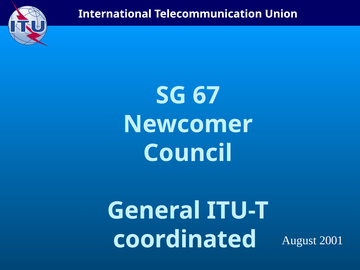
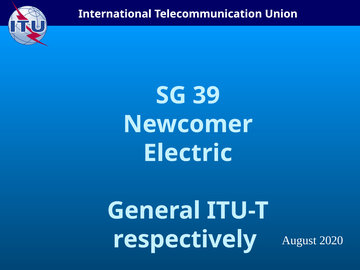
67: 67 -> 39 (206, 95)
Council: Council -> Electric (188, 153)
coordinated: coordinated -> respectively (185, 239)
2001: 2001 -> 2020 (331, 240)
